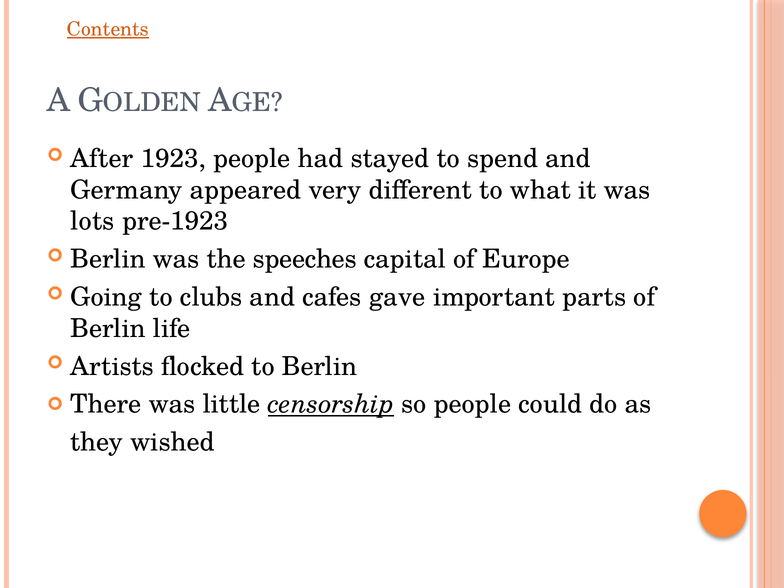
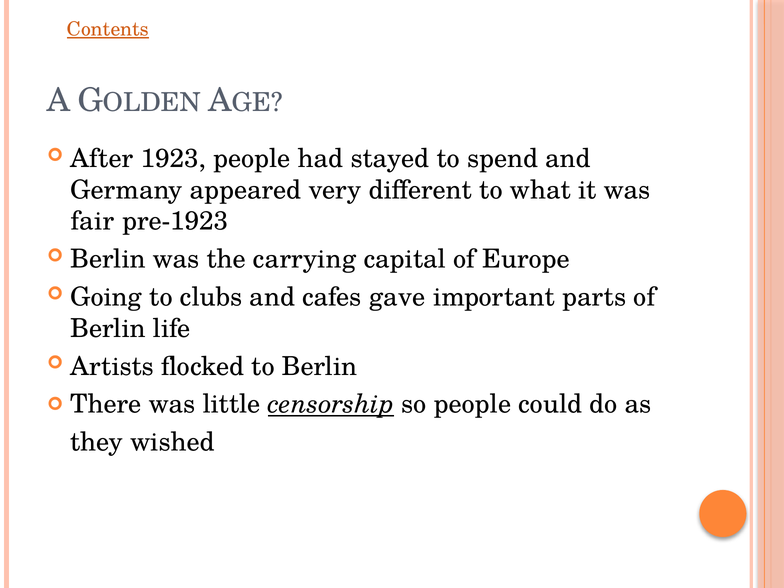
lots: lots -> fair (92, 221)
speeches: speeches -> carrying (305, 259)
